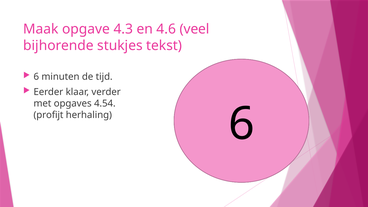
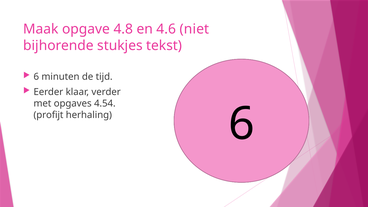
4.3: 4.3 -> 4.8 (123, 29)
veel: veel -> niet (194, 29)
